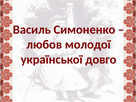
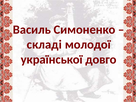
любов: любов -> складі (44, 45)
